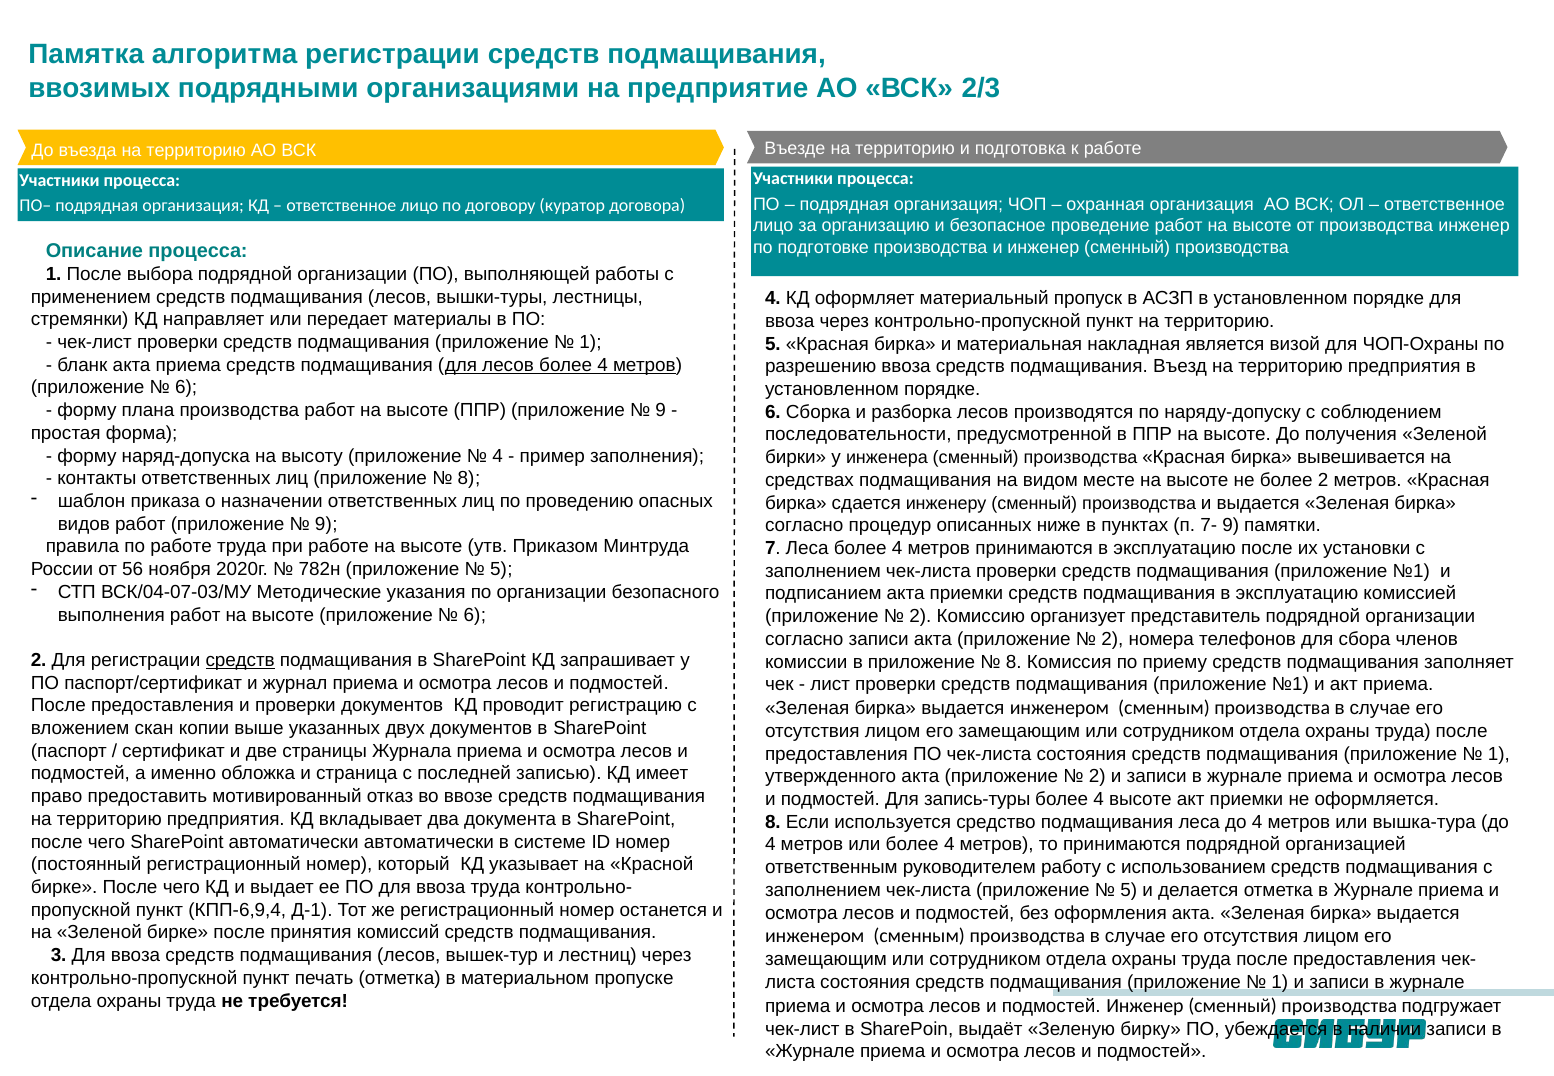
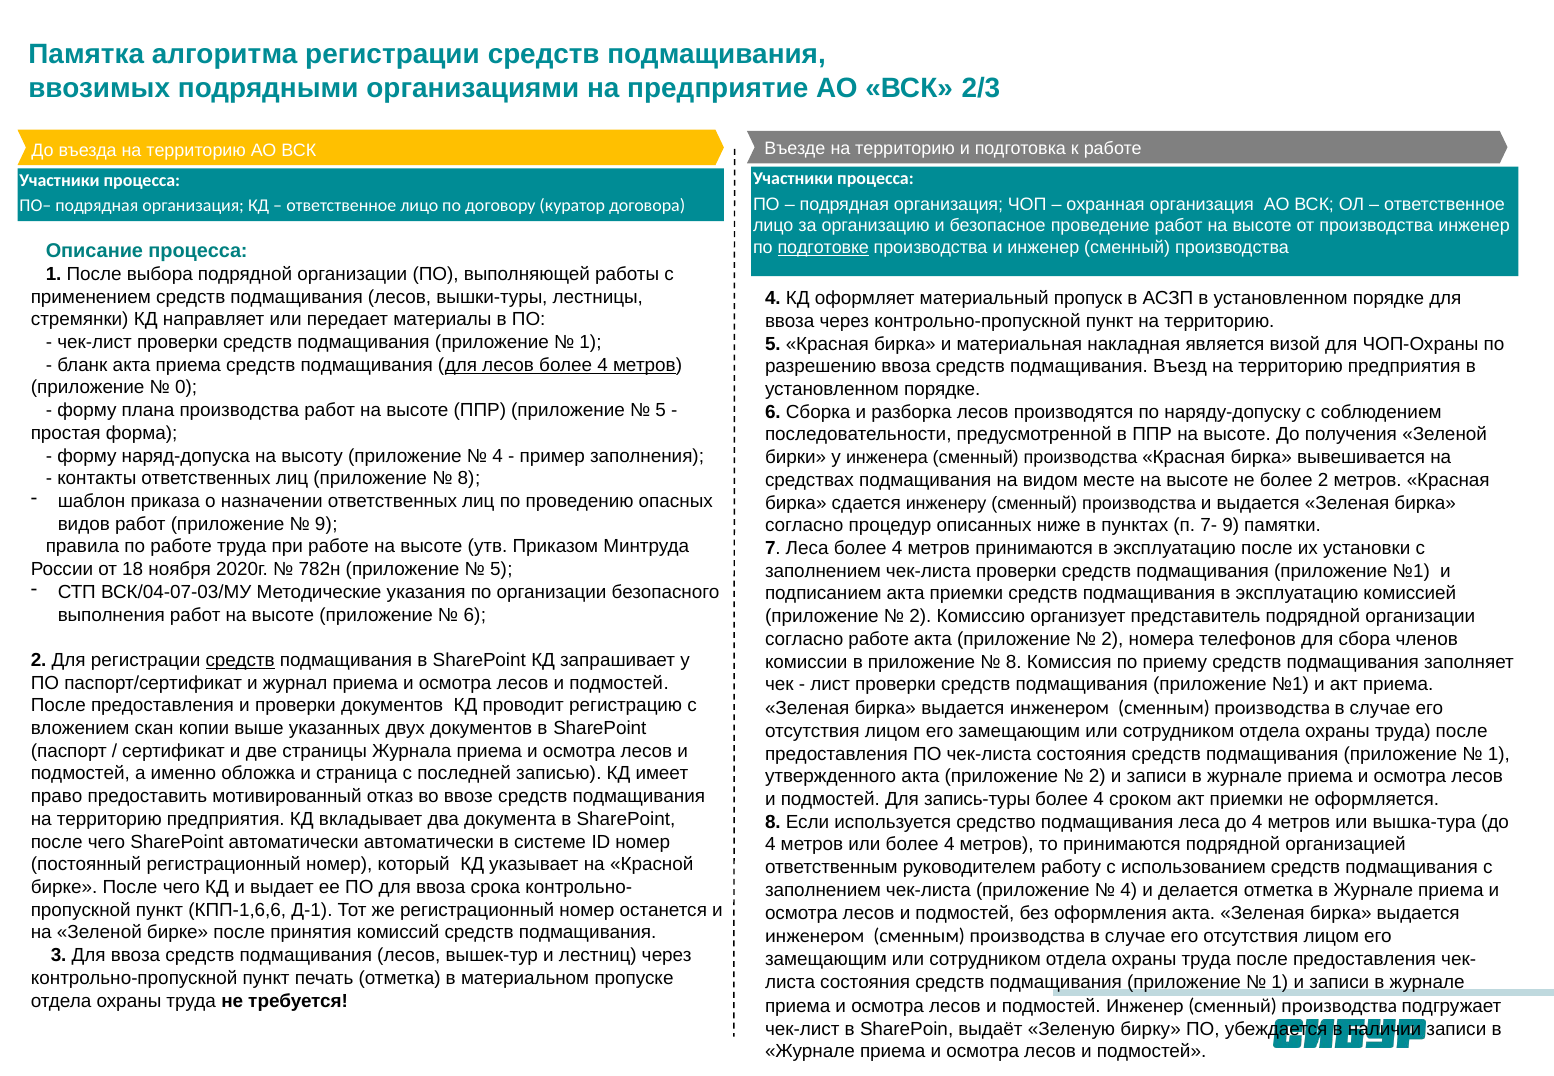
подготовке underline: none -> present (823, 247)
6: 6 -> 0 (186, 388)
9: 9 -> 5 (661, 410)
56: 56 -> 18 (133, 569)
согласно записи: записи -> работе (879, 639)
4 высоте: высоте -> сроком (1140, 799)
ввоза труда: труда -> срока (495, 887)
5: 5 -> 4 (1129, 890)
КПП-6,9,4: КПП-6,9,4 -> КПП-1,6,6 (237, 910)
